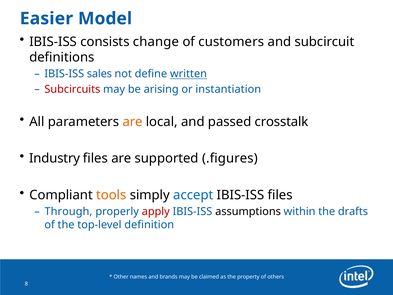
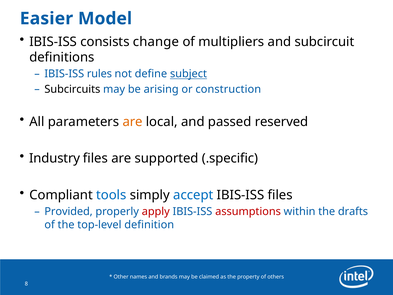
customers: customers -> multipliers (231, 42)
sales: sales -> rules (99, 74)
written: written -> subject (189, 74)
Subcircuits colour: red -> black (72, 89)
instantiation: instantiation -> construction (228, 89)
crosstalk: crosstalk -> reserved (282, 122)
.figures: .figures -> .specific (230, 158)
tools colour: orange -> blue (111, 195)
Through: Through -> Provided (69, 211)
assumptions colour: black -> red (248, 211)
